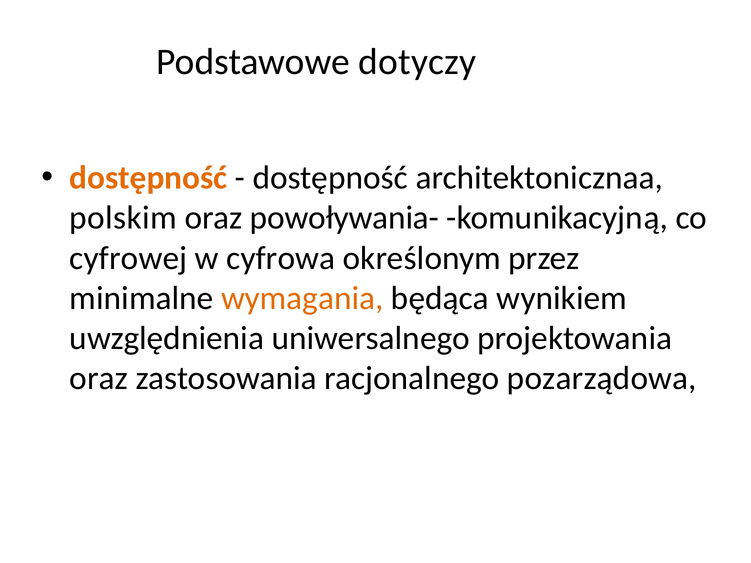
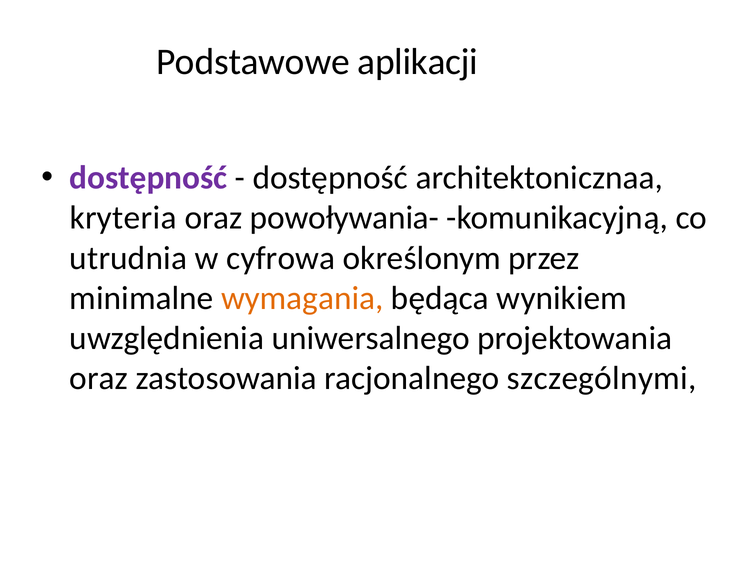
dotyczy: dotyczy -> aplikacji (418, 62)
dostępność colour: orange -> purple (148, 178)
polskim: polskim -> kryteria (123, 218)
cyfrowej: cyfrowej -> utrudnia (128, 258)
pozarządowa: pozarządowa -> szczególnymi (602, 378)
